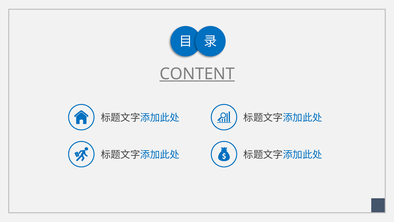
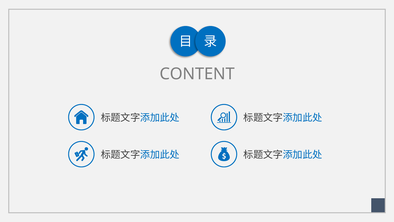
CONTENT underline: present -> none (197, 74)
